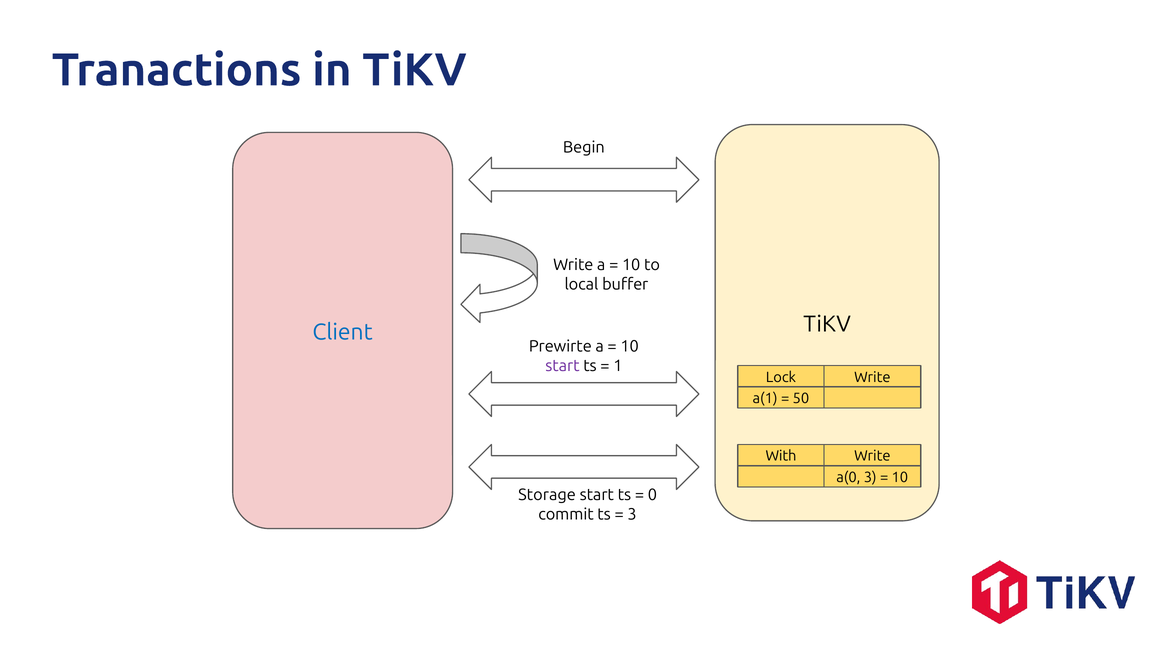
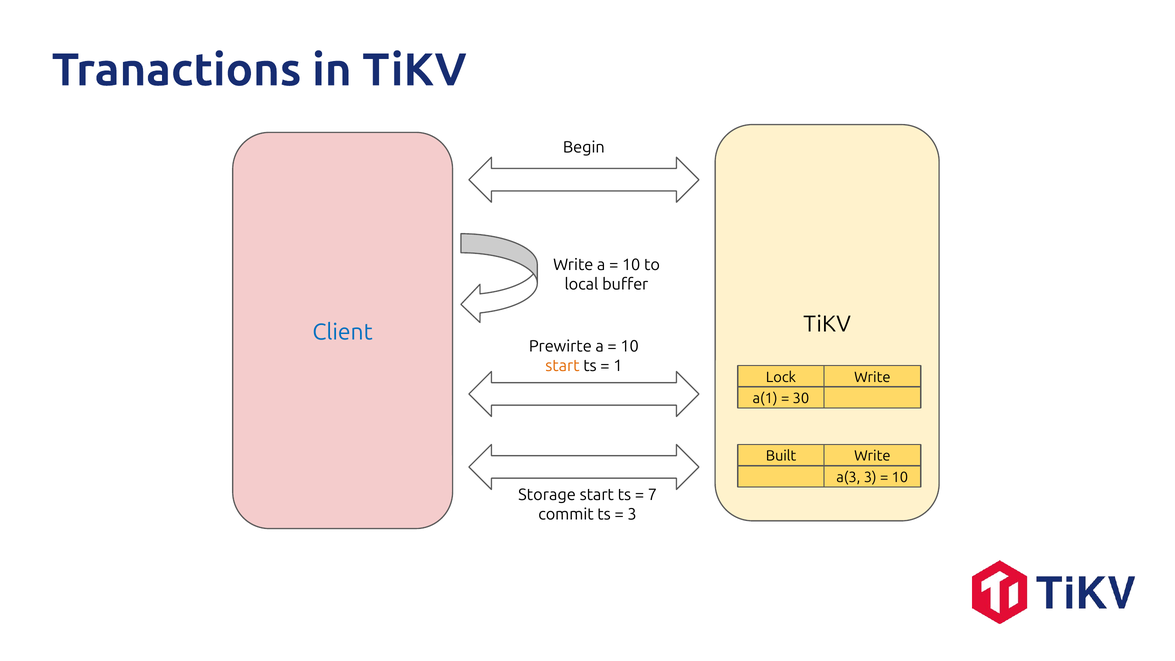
start colour: purple -> orange (562, 366)
50: 50 -> 30 (801, 398)
With: With -> Built (781, 456)
a(0: a(0 -> a(3 (848, 477)
0: 0 -> 7 (652, 495)
